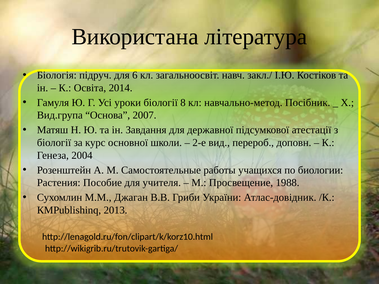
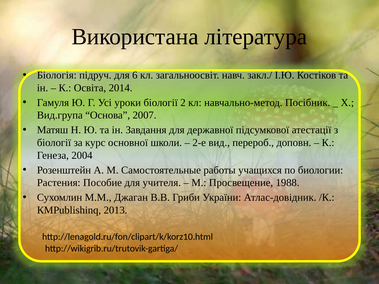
8: 8 -> 2 (183, 103)
